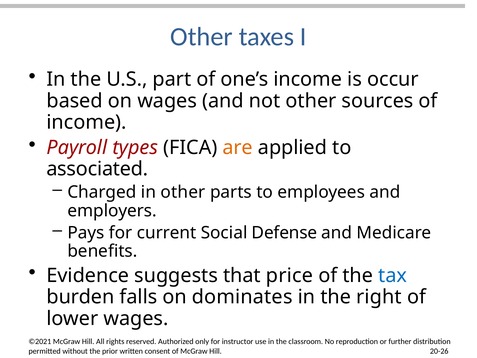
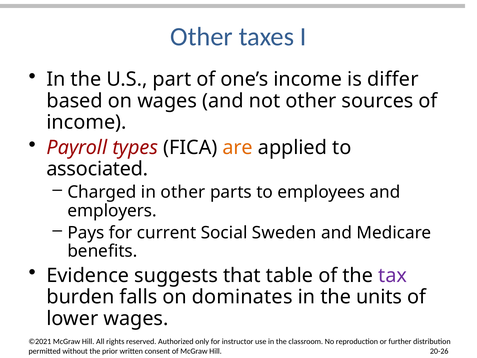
occur: occur -> differ (393, 79)
Defense: Defense -> Sweden (284, 233)
price: price -> table (290, 275)
tax colour: blue -> purple (393, 275)
right: right -> units (379, 297)
